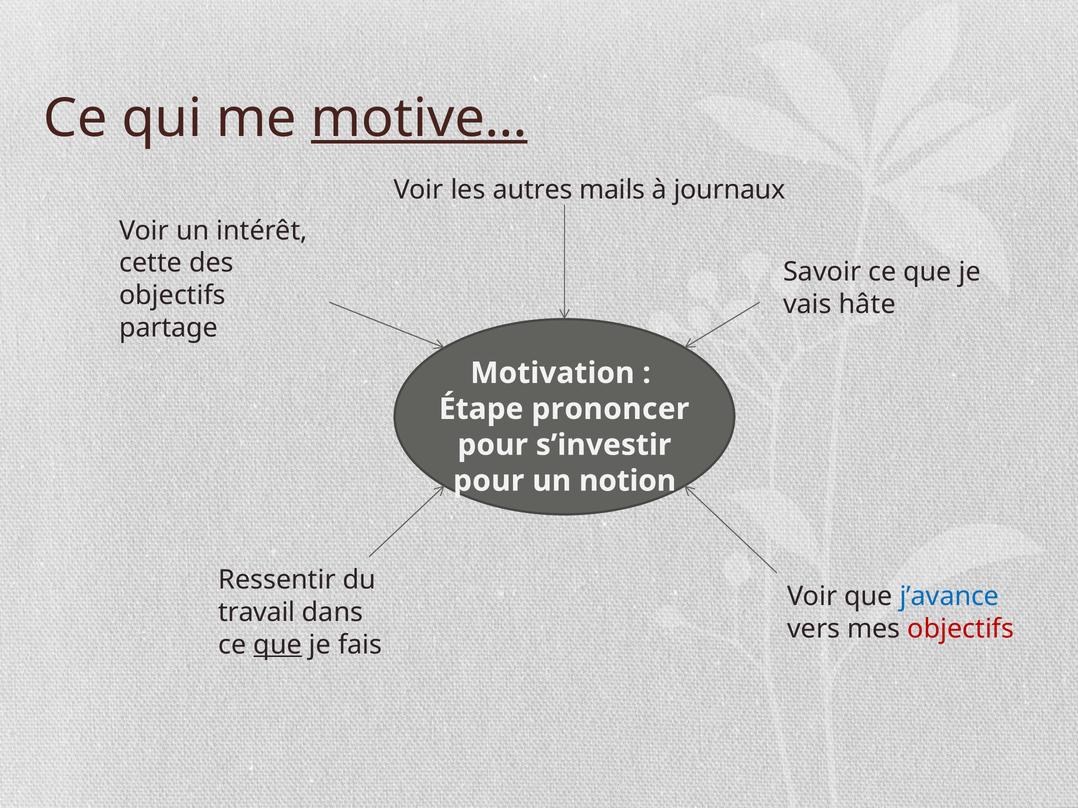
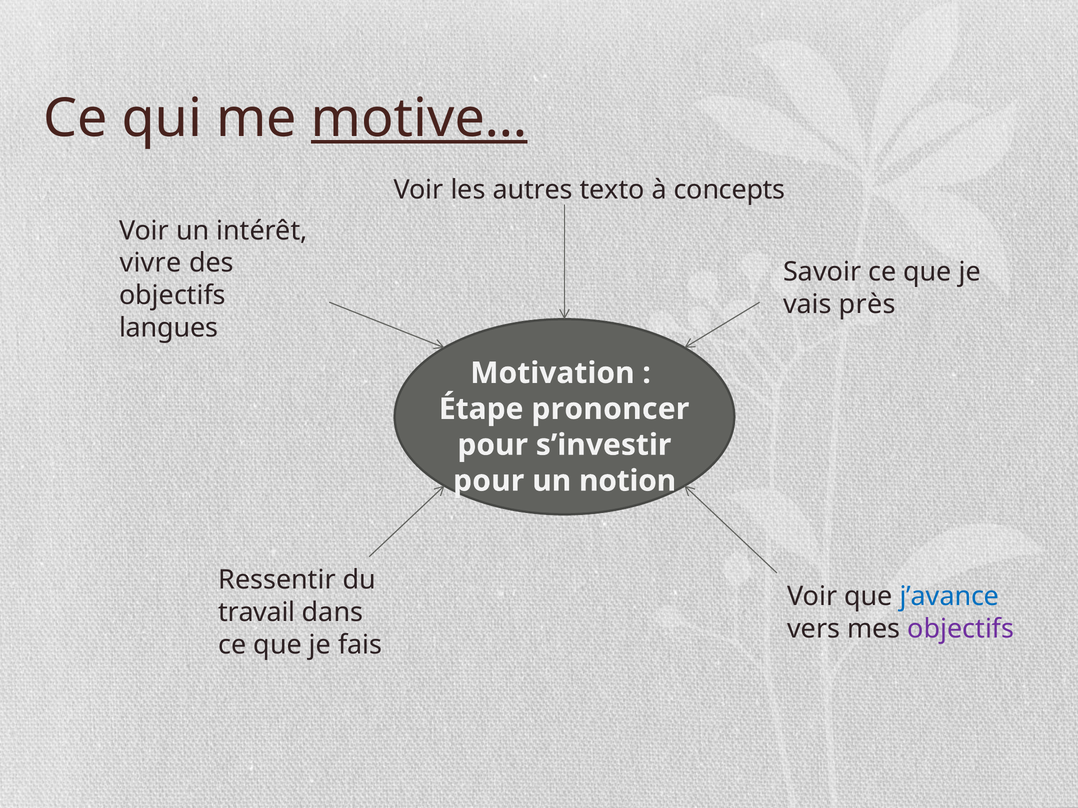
mails: mails -> texto (612, 190)
journaux: journaux -> concepts (730, 190)
cette: cette -> vivre (151, 263)
hâte: hâte -> près (867, 305)
partage: partage -> langues (169, 328)
objectifs colour: red -> purple (961, 629)
que underline: present -> none (278, 645)
